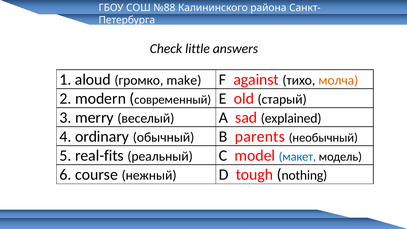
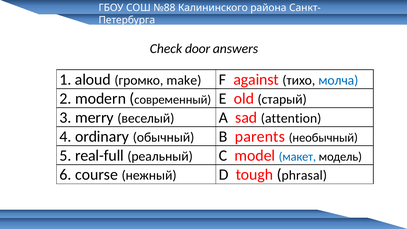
little: little -> door (198, 49)
молча colour: orange -> blue (338, 80)
explained: explained -> attention (291, 118)
real-fits: real-fits -> real-full (99, 156)
nothing: nothing -> phrasal (304, 175)
